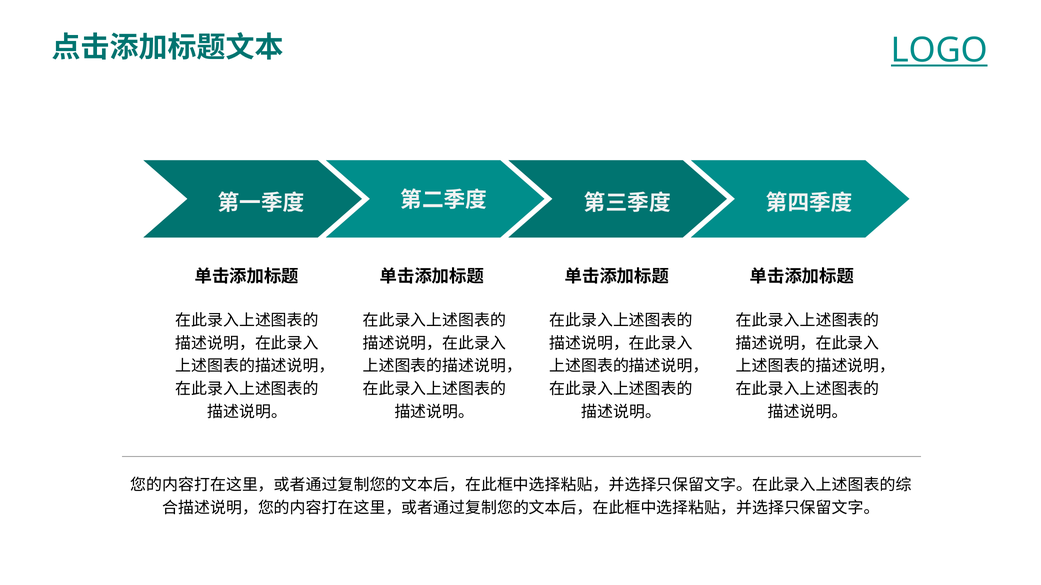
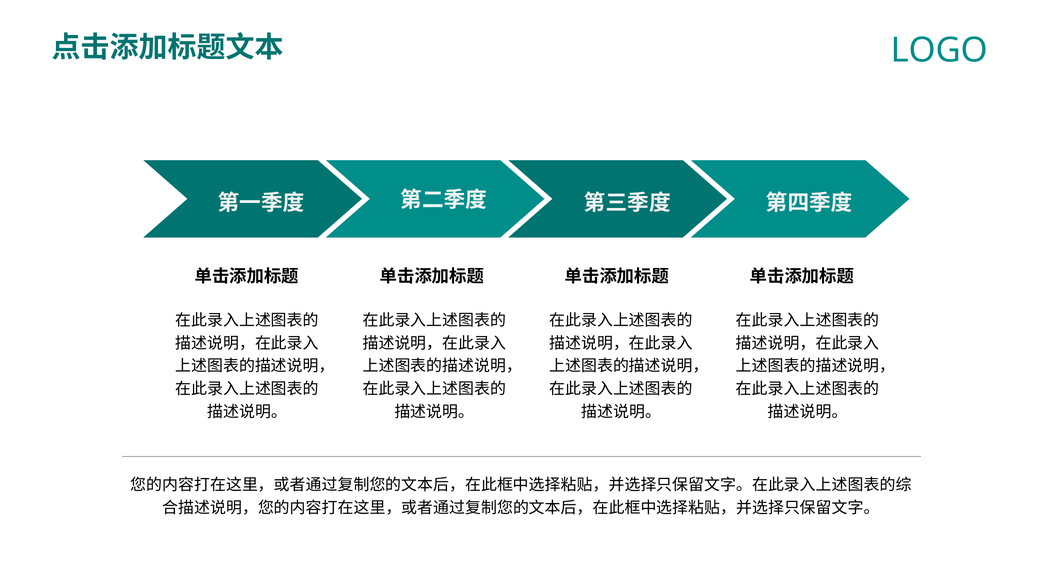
LOGO underline: present -> none (939, 51)
